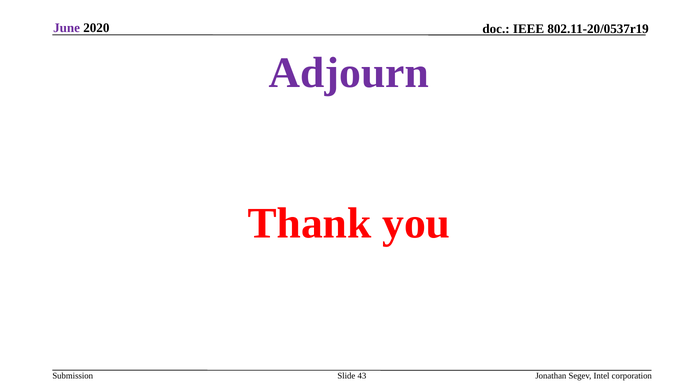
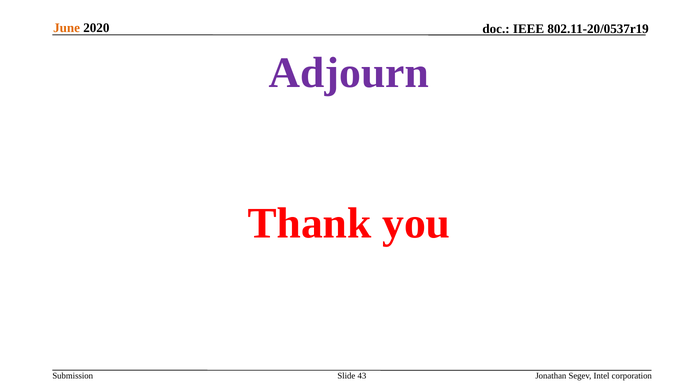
June colour: purple -> orange (67, 28)
